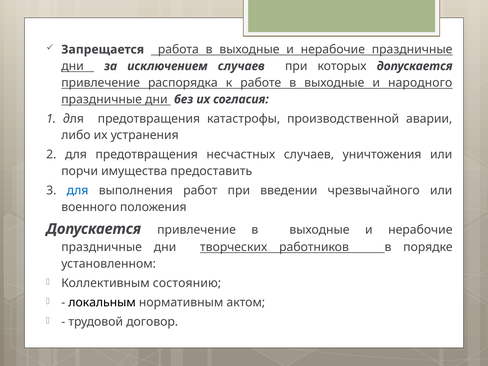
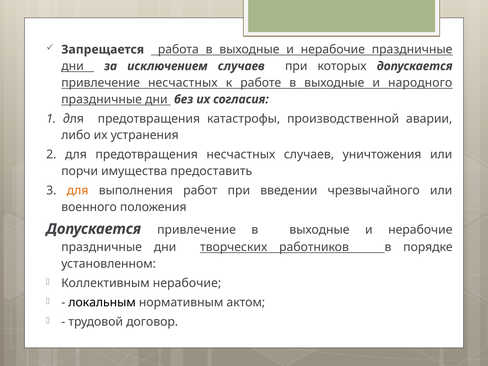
привлечение распорядка: распорядка -> несчастных (183, 83)
для colour: blue -> orange (78, 190)
Коллективным состоянию: состоянию -> нерабочие (187, 283)
